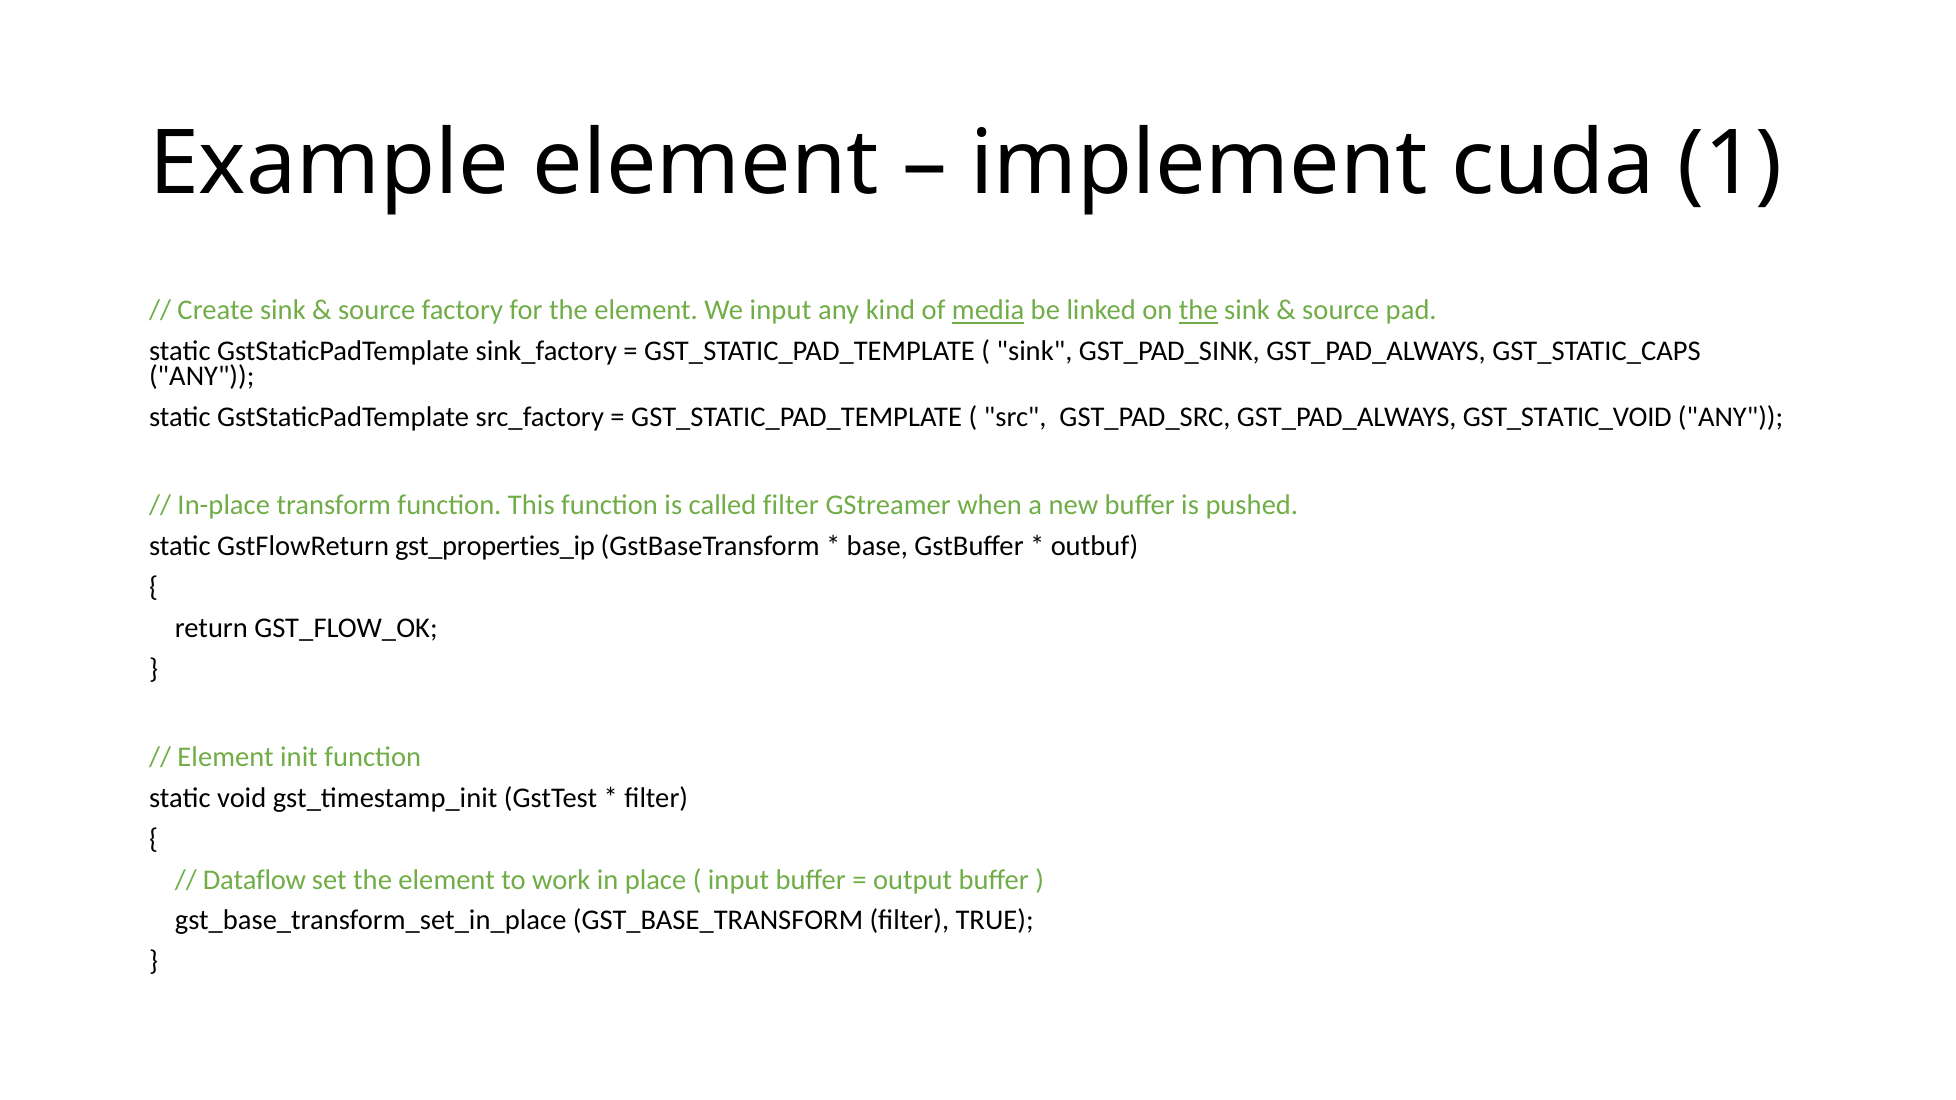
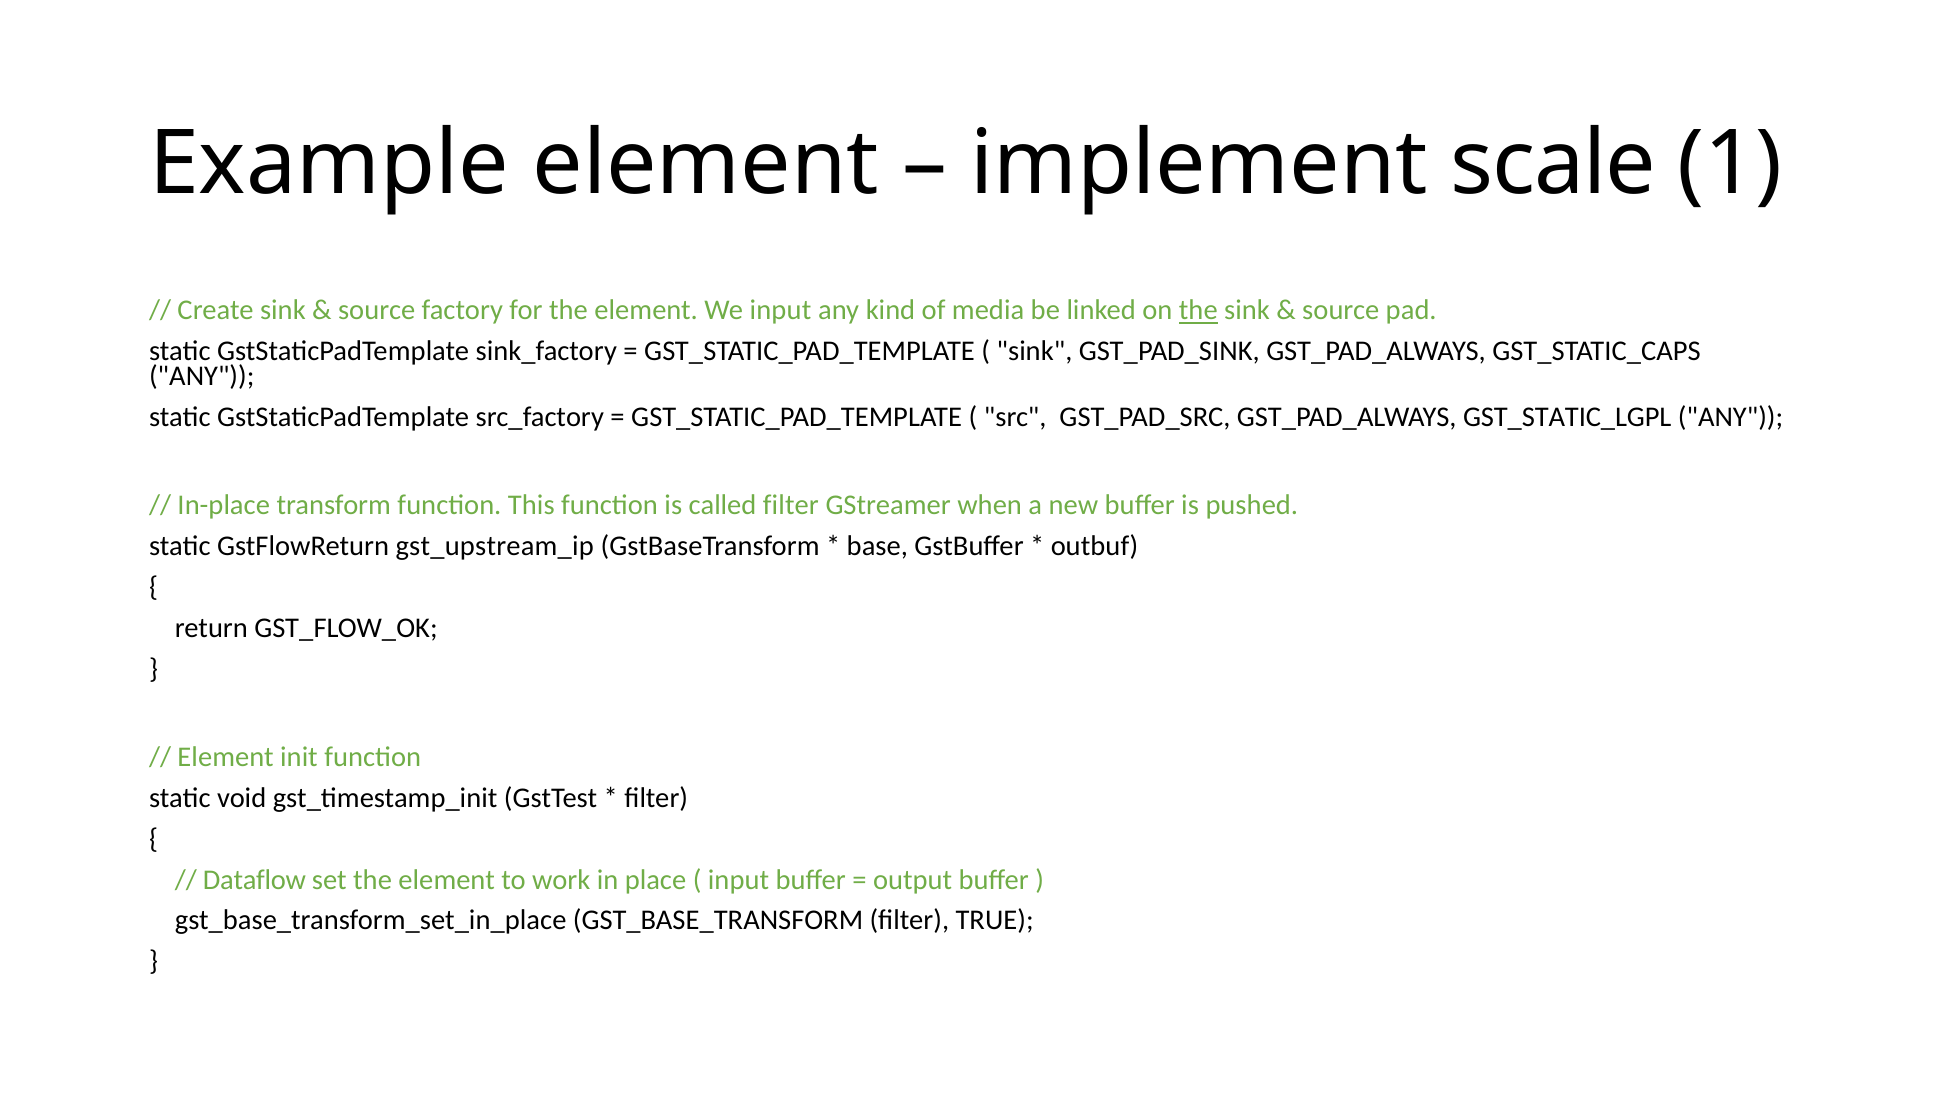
cuda: cuda -> scale (1553, 164)
media underline: present -> none (988, 311)
GST_STATIC_VOID: GST_STATIC_VOID -> GST_STATIC_LGPL (1567, 417)
gst_properties_ip: gst_properties_ip -> gst_upstream_ip (495, 546)
